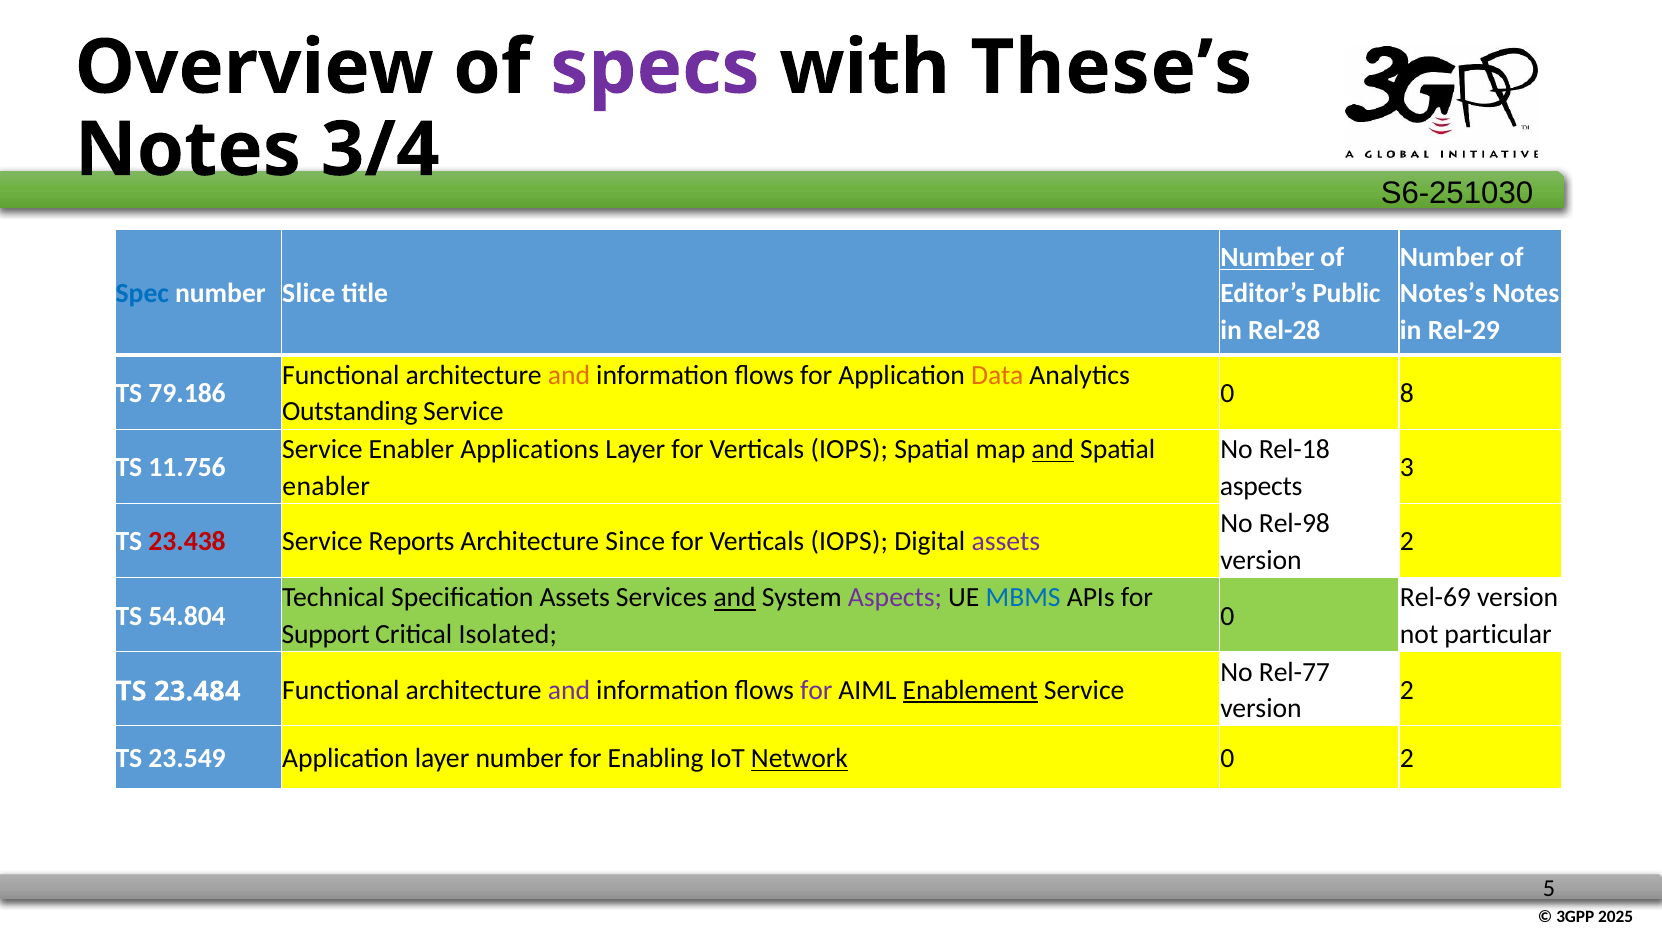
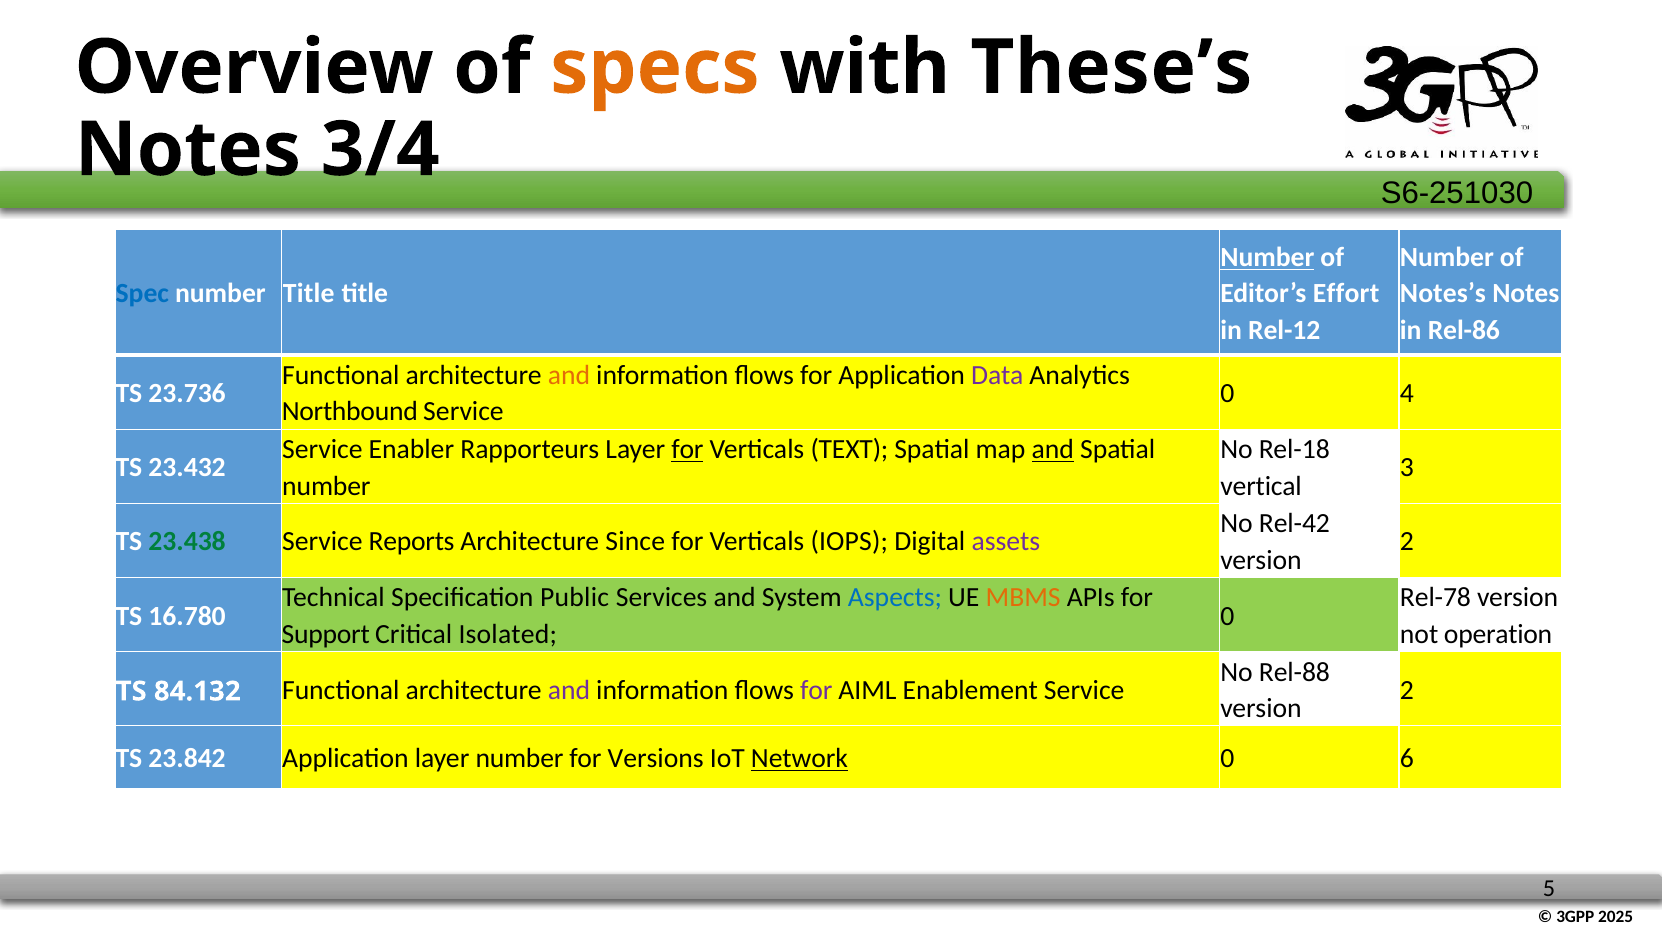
specs colour: purple -> orange (655, 68)
number Slice: Slice -> Title (309, 294)
Public: Public -> Effort (1346, 294)
Rel-28: Rel-28 -> Rel-12 (1284, 330)
Rel-29: Rel-29 -> Rel-86 (1464, 330)
Data colour: orange -> purple (997, 376)
79.186: 79.186 -> 23.736 (187, 394)
8: 8 -> 4 (1407, 394)
Outstanding: Outstanding -> Northbound (350, 412)
Applications: Applications -> Rapporteurs (530, 450)
for underline: none -> present (687, 450)
IOPS: IOPS -> TEXT (849, 450)
11.756: 11.756 -> 23.432 (187, 468)
enabler: enabler -> number (326, 486)
aspects: aspects -> vertical (1261, 486)
Rel-98: Rel-98 -> Rel-42 (1294, 524)
23.438 colour: red -> green (187, 542)
Specification Assets: Assets -> Public (575, 598)
and underline: present -> none (735, 598)
Aspects colour: purple -> blue (895, 598)
MBMS colour: blue -> orange (1023, 598)
Rel-69: Rel-69 -> Rel-78 (1435, 598)
54.804: 54.804 -> 16.780 (187, 616)
particular: particular -> operation (1498, 634)
Rel-77: Rel-77 -> Rel-88 (1294, 672)
23.484: 23.484 -> 84.132 (197, 691)
Enablement underline: present -> none (970, 690)
23.549: 23.549 -> 23.842 (187, 759)
Enabling: Enabling -> Versions (656, 759)
0 2: 2 -> 6 (1407, 759)
